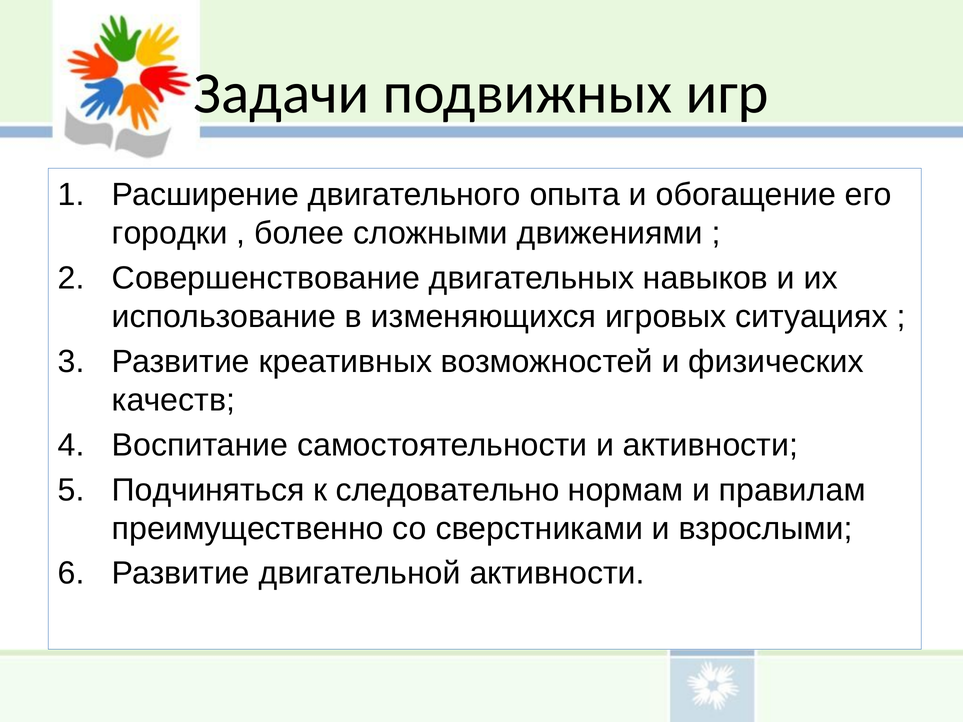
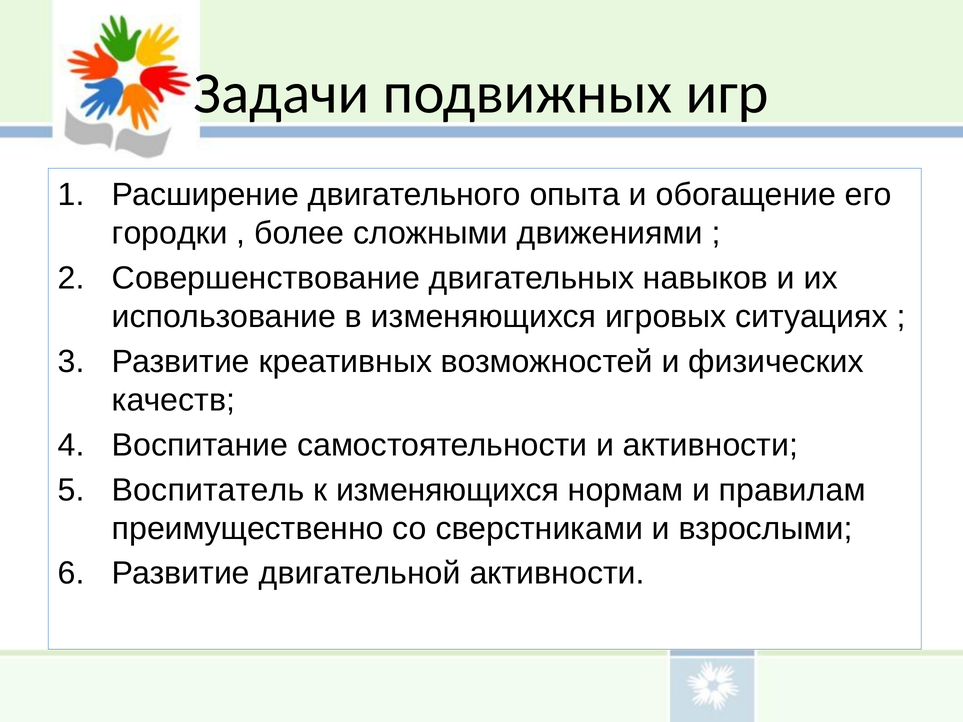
Подчиняться: Подчиняться -> Воспитатель (208, 490)
к следовательно: следовательно -> изменяющихся (448, 490)
